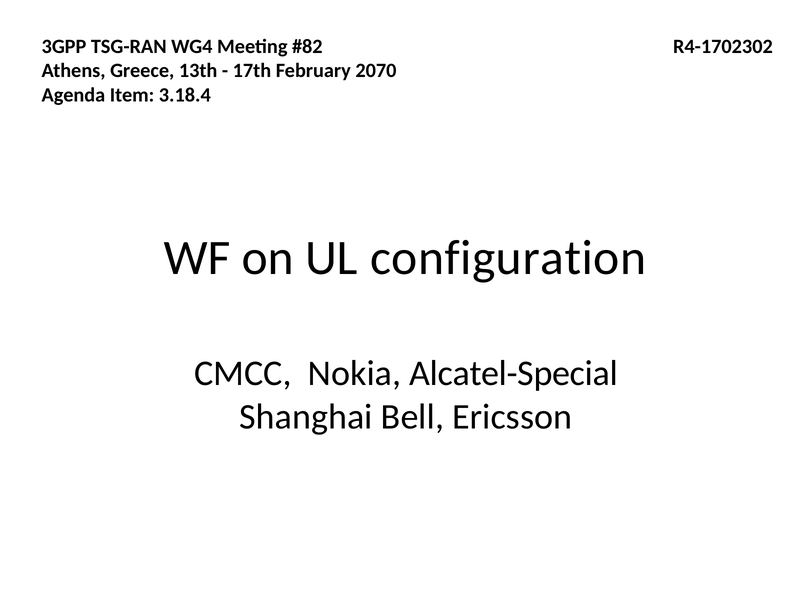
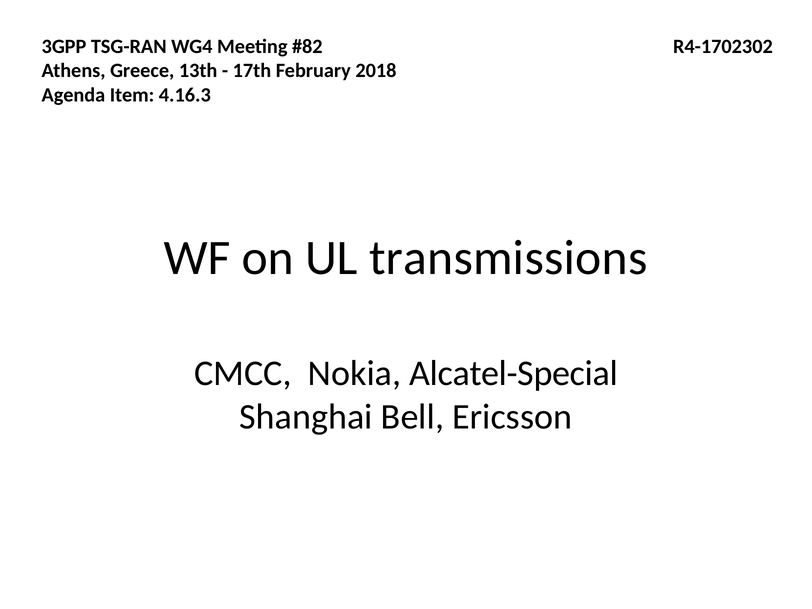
2070: 2070 -> 2018 (376, 71)
3.18.4: 3.18.4 -> 4.16.3 (185, 95)
configuration: configuration -> transmissions (508, 258)
